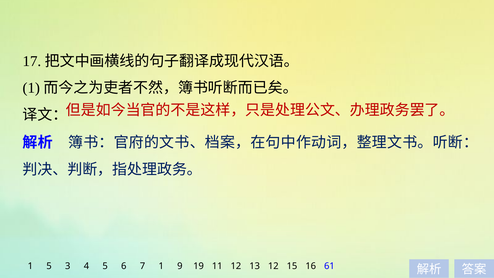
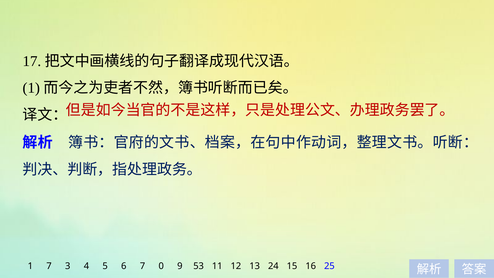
1 5: 5 -> 7 (49, 266)
7 1: 1 -> 0 (161, 266)
19: 19 -> 53 (199, 266)
13 12: 12 -> 24 (273, 266)
61: 61 -> 25 (329, 266)
